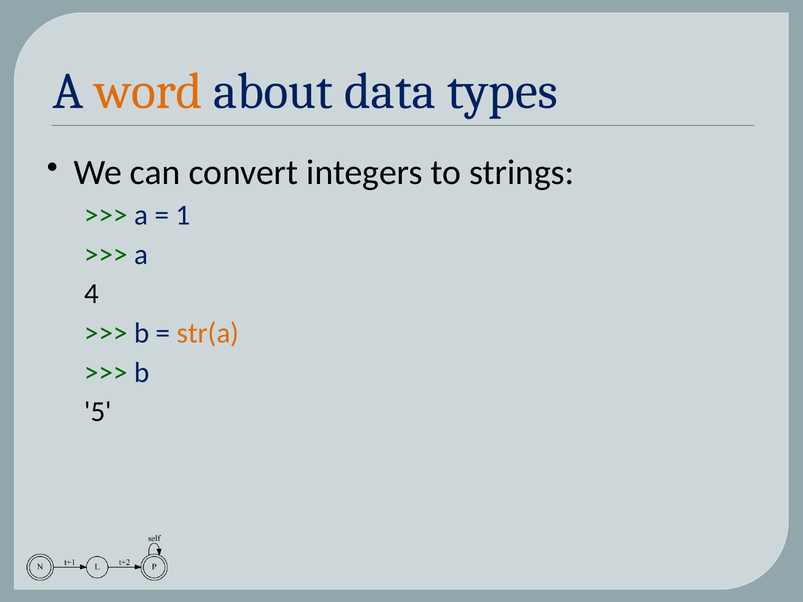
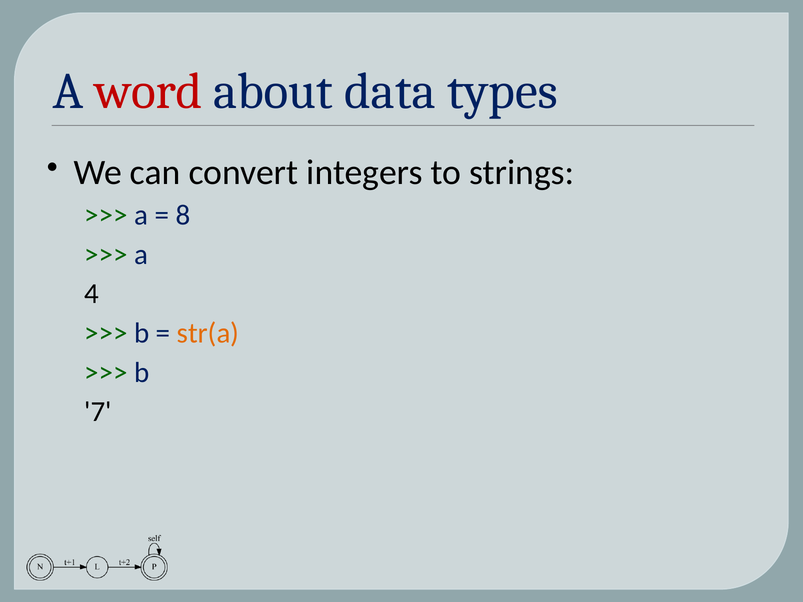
word colour: orange -> red (148, 91)
1: 1 -> 8 (183, 215)
5: 5 -> 7 (98, 412)
